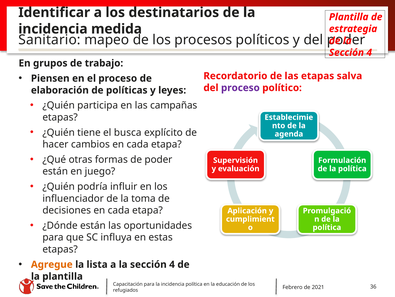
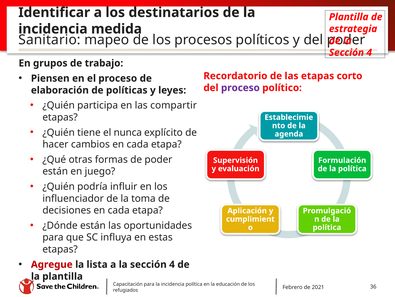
salva: salva -> corto (350, 76)
campañas: campañas -> compartir (174, 105)
busca: busca -> nunca (128, 132)
Agregue colour: orange -> red (52, 264)
